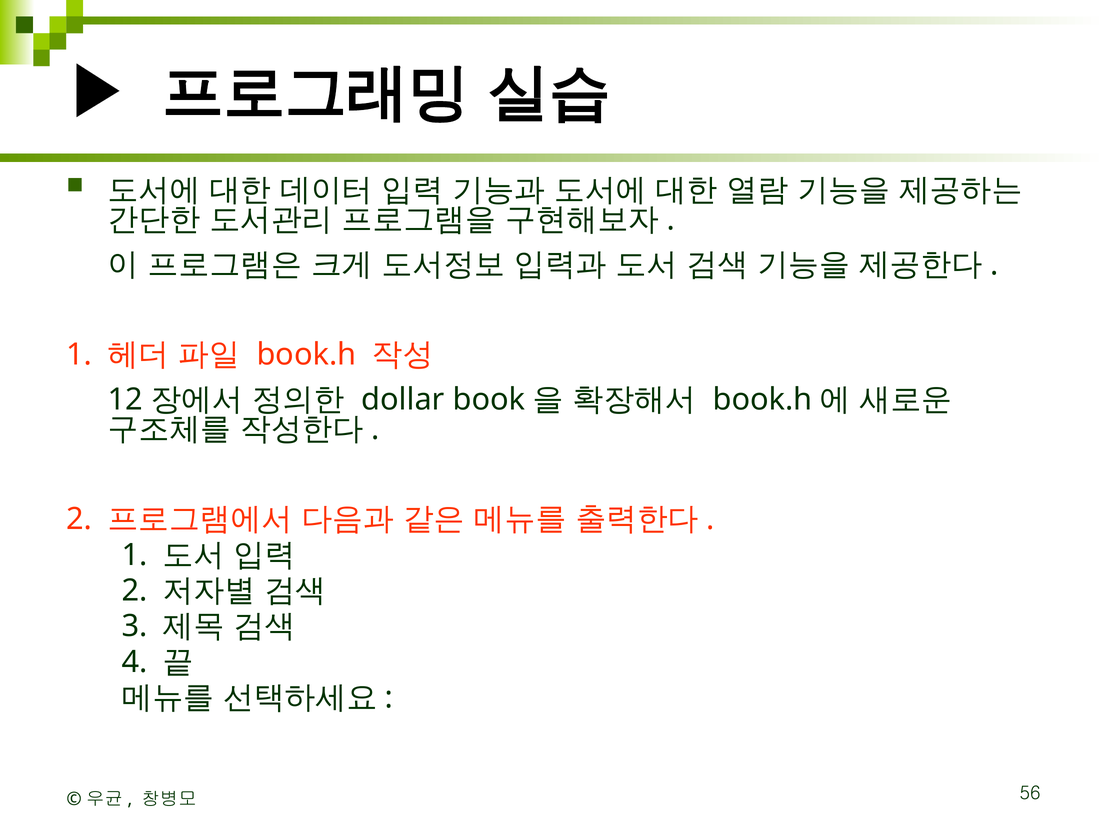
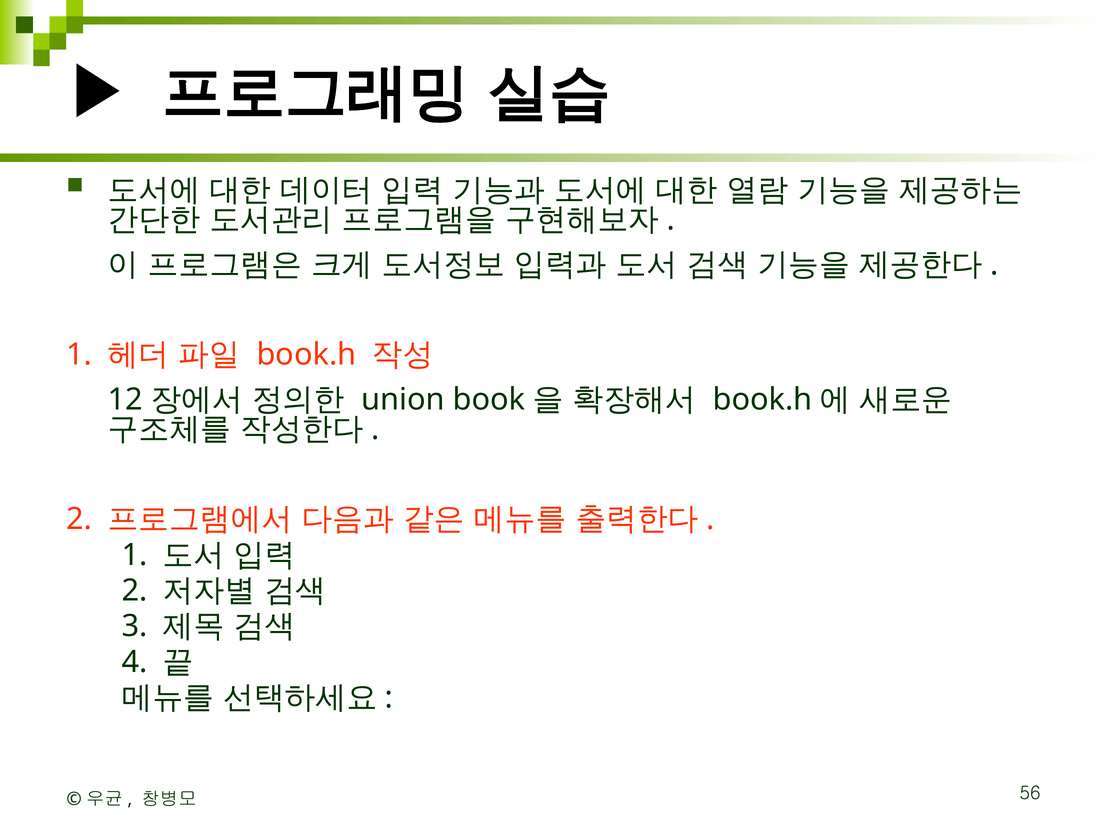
dollar: dollar -> union (403, 399)
